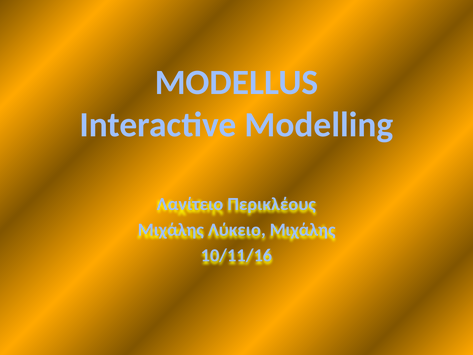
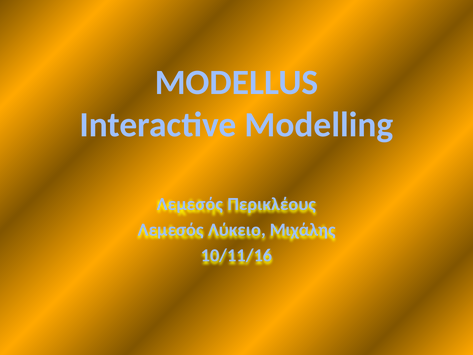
Λανίτειο: Λανίτειο -> Λεμεσός (190, 204)
Μιχάλης: Μιχάλης -> Λεμεσός (171, 230)
